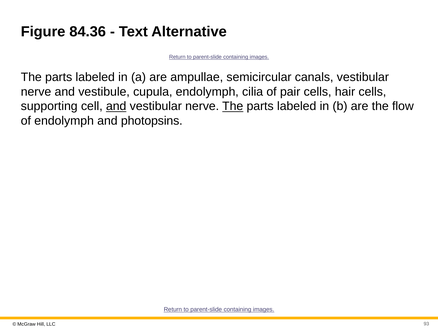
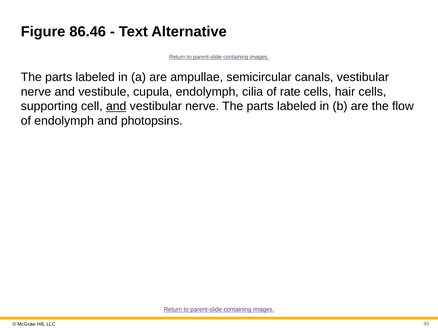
84.36: 84.36 -> 86.46 (88, 32)
pair: pair -> rate (290, 92)
The underline: present -> none (233, 106)
